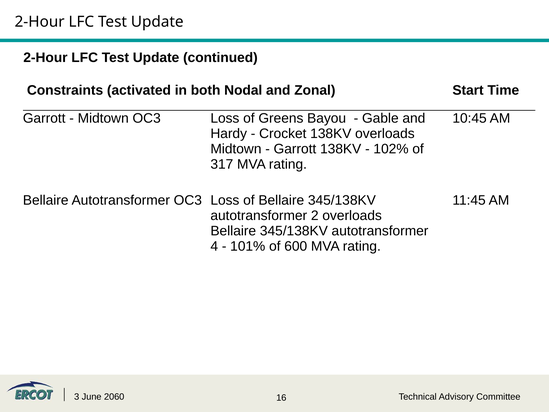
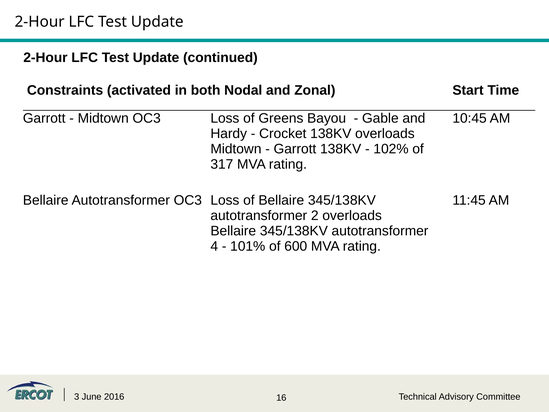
2060: 2060 -> 2016 (114, 397)
